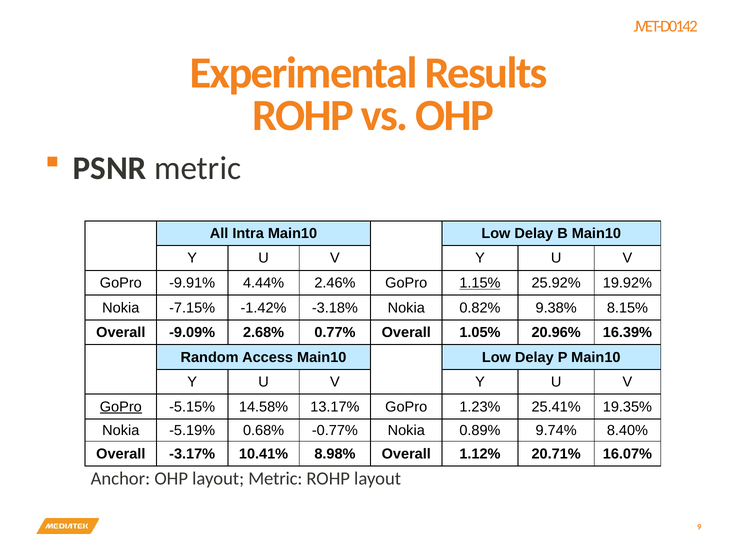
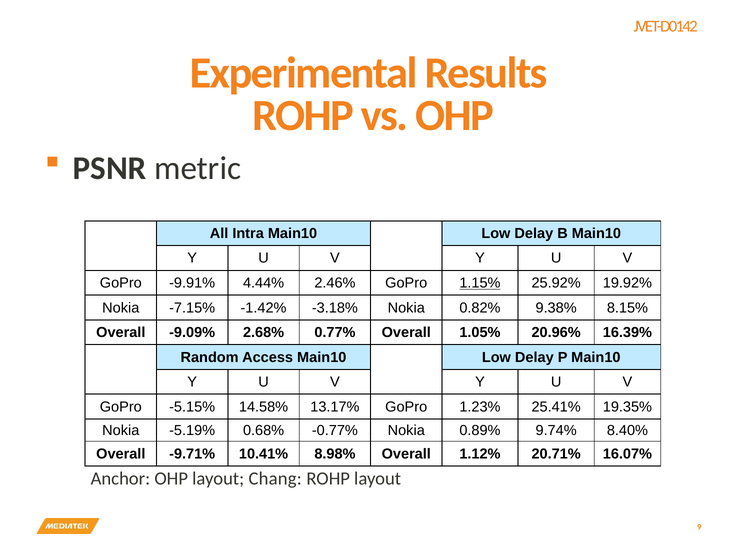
GoPro underline: present -> none (121, 407)
-3.17%: -3.17% -> -9.71% (192, 454)
layout Metric: Metric -> Chang (275, 479)
